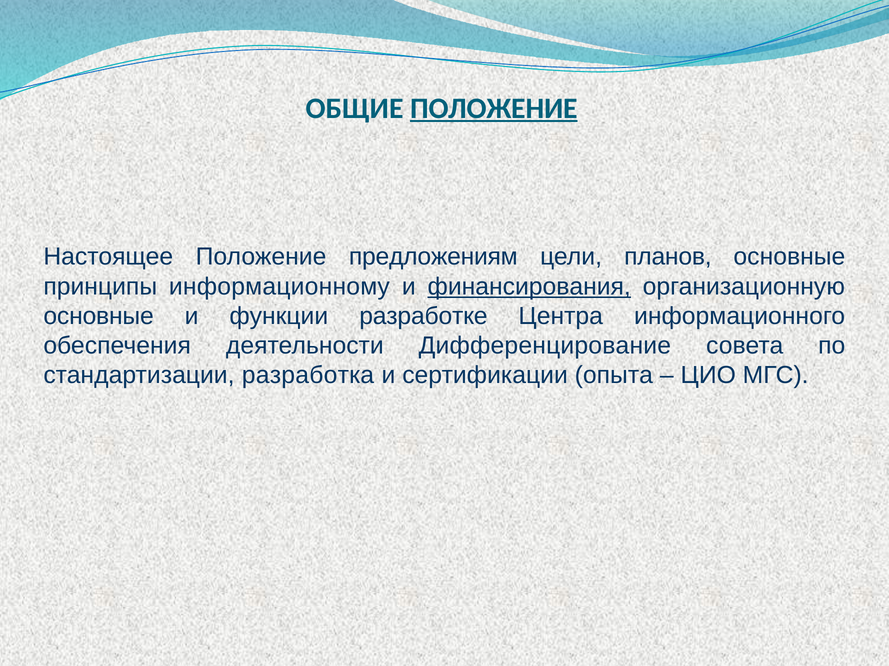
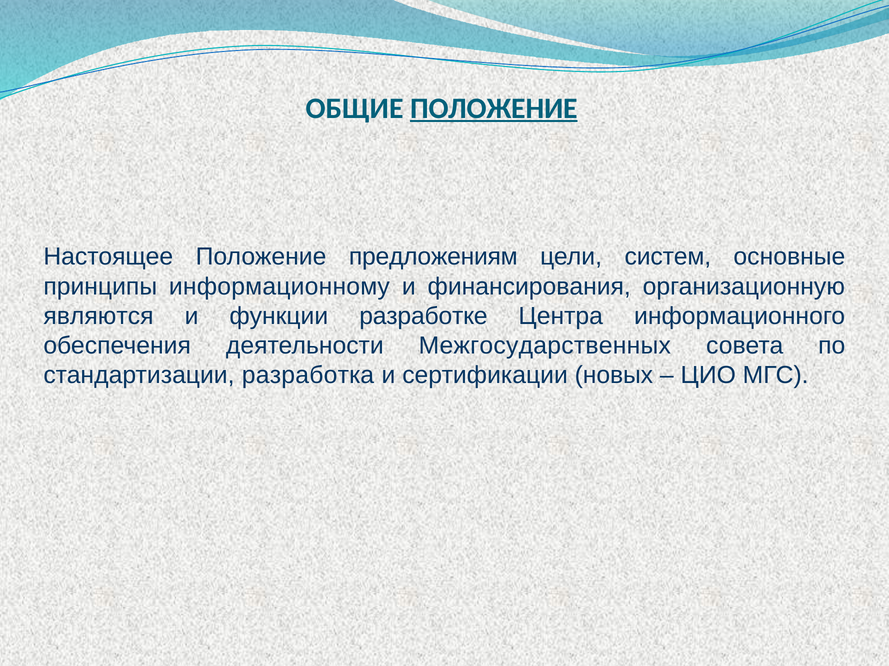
планов: планов -> систем (668, 257)
финансирования underline: present -> none (529, 287)
основные: основные -> являются (98, 316)
Дифференцирование: Дифференцирование -> Межгосударственных (545, 346)
опыта: опыта -> новых (614, 376)
